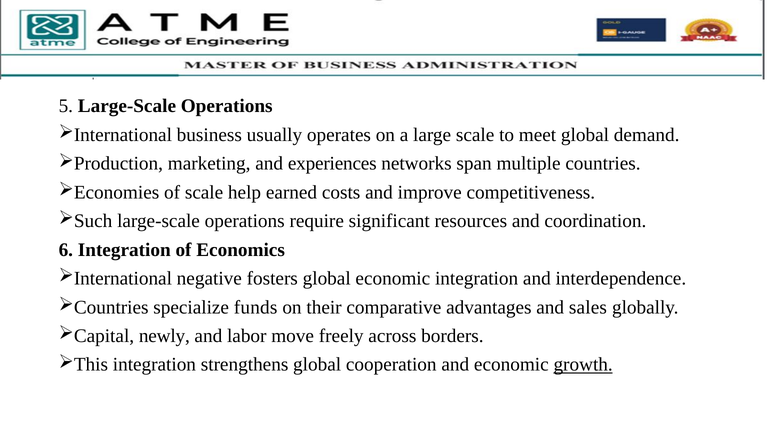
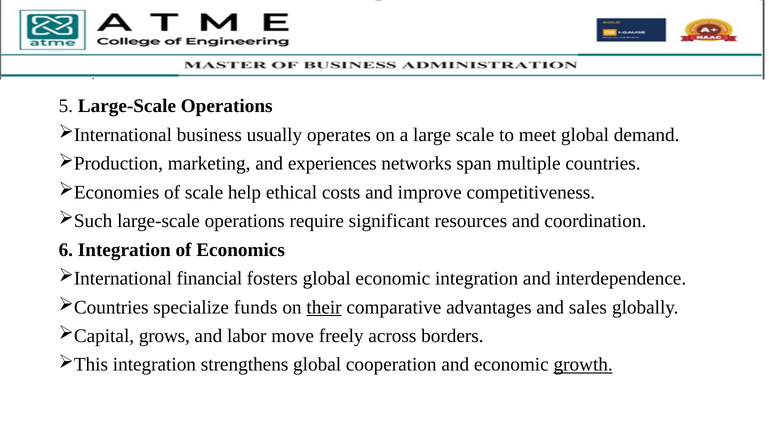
earned: earned -> ethical (291, 192)
negative: negative -> financial (209, 279)
their underline: none -> present (324, 308)
newly: newly -> grows (164, 336)
